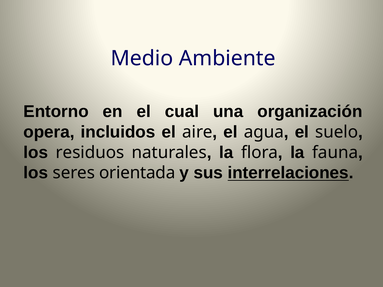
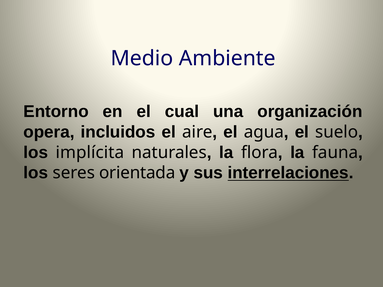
residuos: residuos -> implícita (90, 153)
